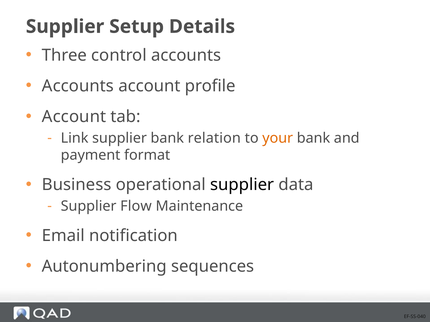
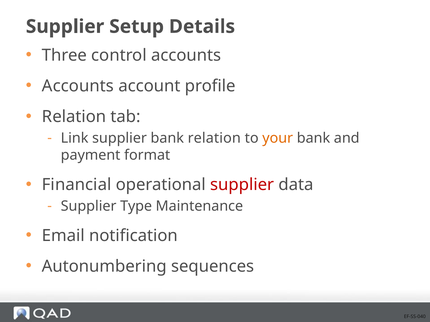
Account: Account -> Relation (74, 117)
Business: Business -> Financial (77, 185)
supplier colour: black -> red (242, 185)
Flow: Flow -> Type (136, 206)
